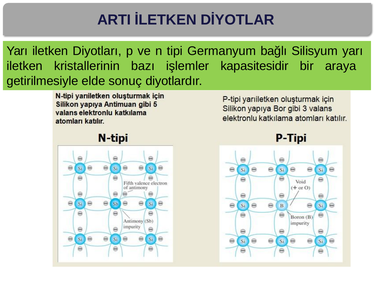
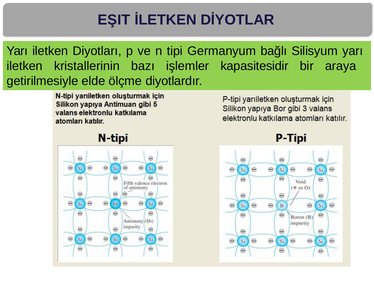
ARTI: ARTI -> EŞIT (114, 20)
sonuç: sonuç -> ölçme (125, 81)
